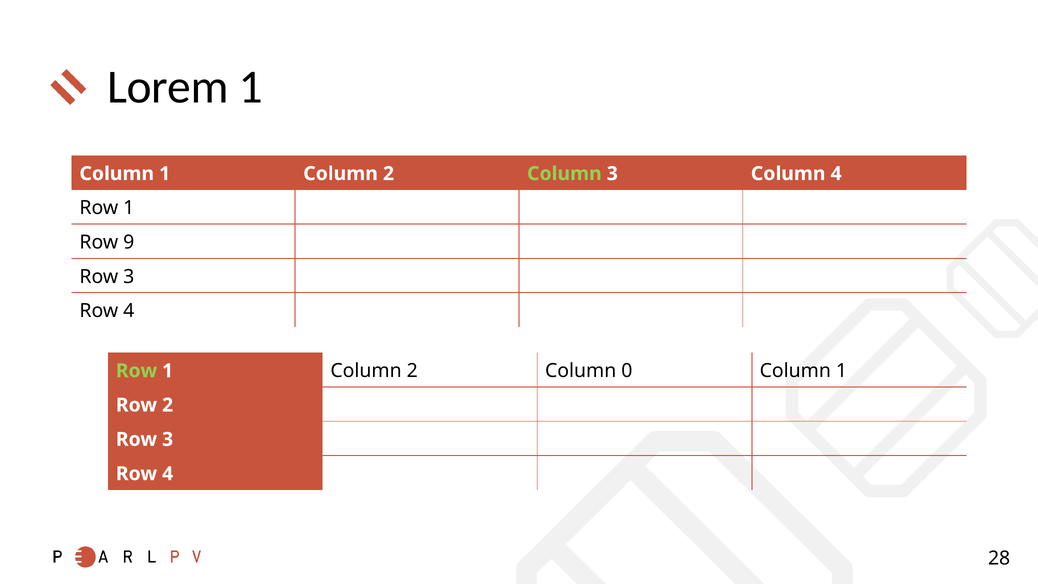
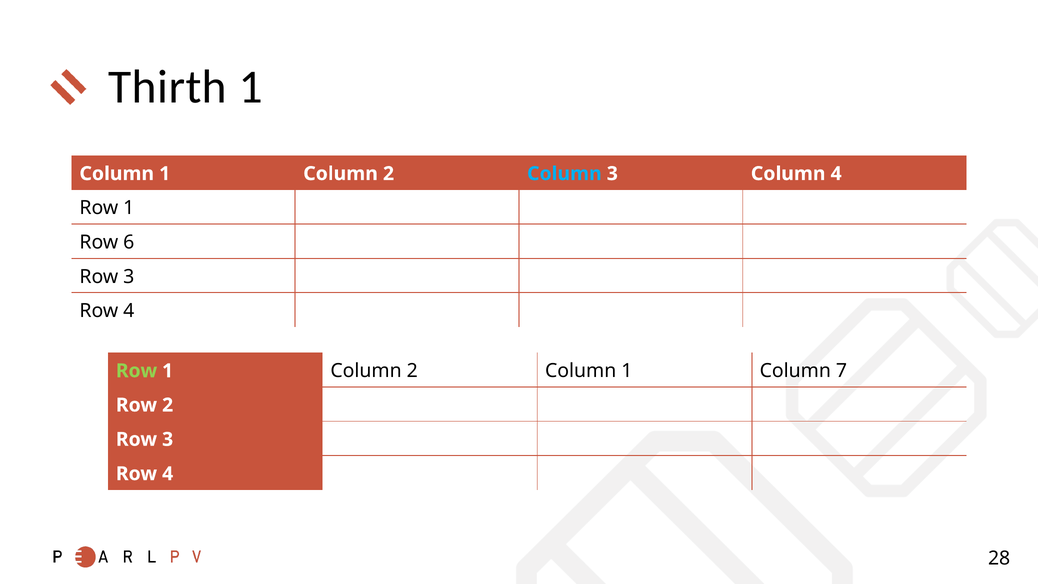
Lorem: Lorem -> Thirth (167, 87)
Column colour: light green -> light blue (564, 174)
9: 9 -> 6 (129, 242)
2 Column 0: 0 -> 1 (627, 371)
1: 1 -> 7 (841, 371)
